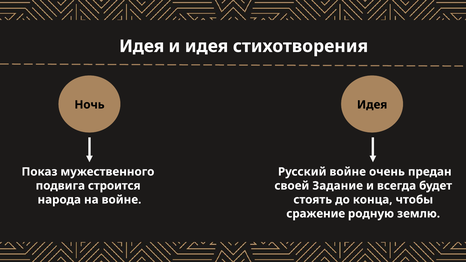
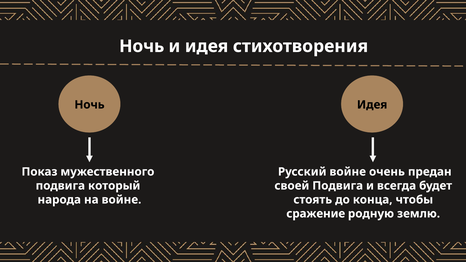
Идея: Идея -> Ночь (142, 46)
строится: строится -> который (114, 186)
своей Задание: Задание -> Подвига (338, 186)
